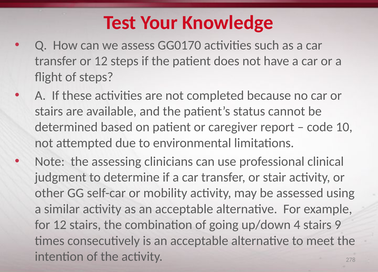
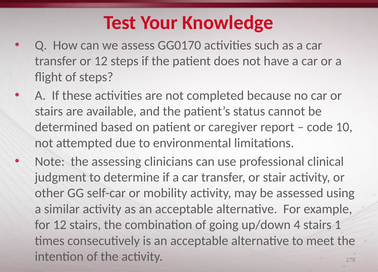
9: 9 -> 1 (338, 225)
